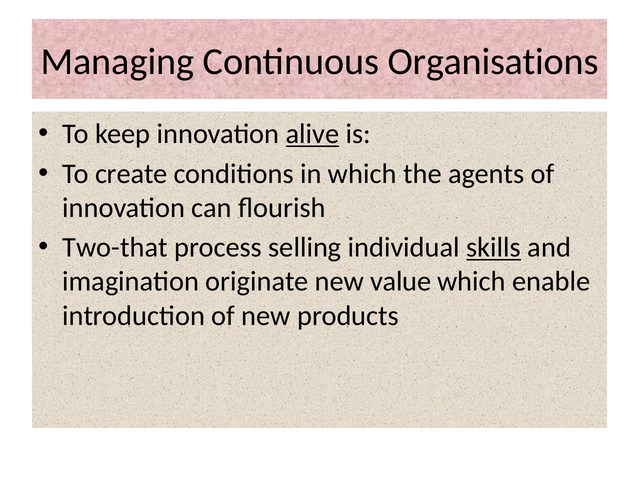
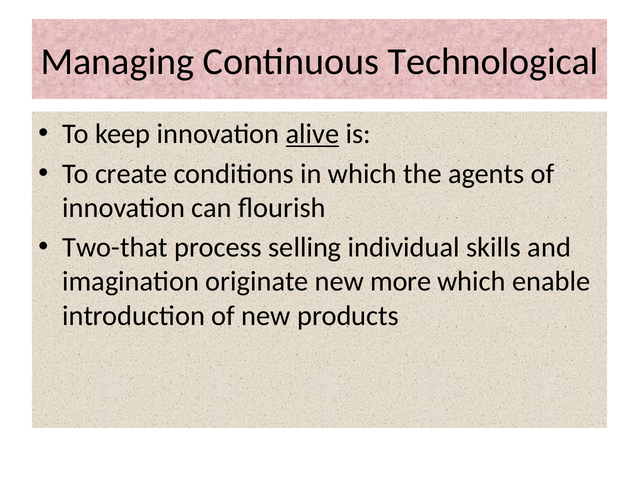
Organisations: Organisations -> Technological (493, 62)
skills underline: present -> none (494, 248)
value: value -> more (401, 282)
